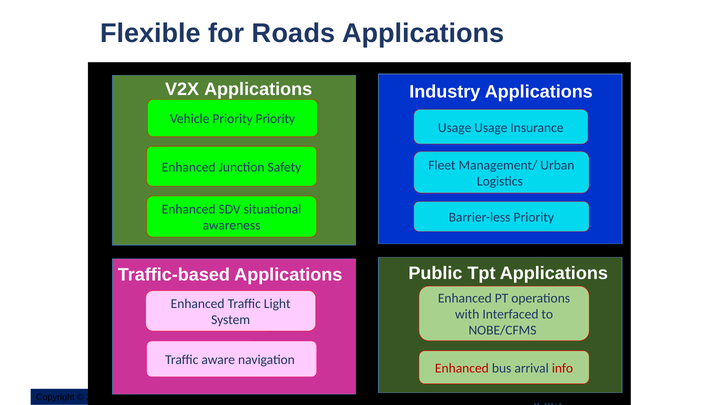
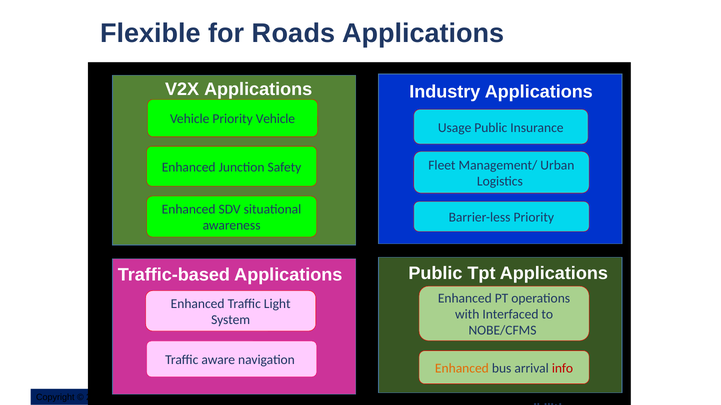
Priority Priority: Priority -> Vehicle (275, 119)
Usage Usage: Usage -> Public (491, 128)
Enhanced colour: red -> orange (462, 369)
